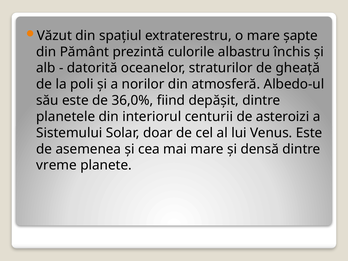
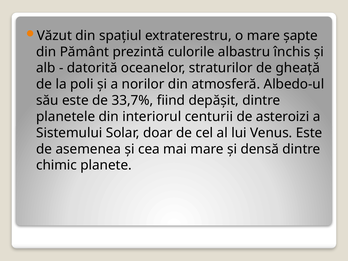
36,0%: 36,0% -> 33,7% (132, 100)
vreme: vreme -> chimic (57, 165)
